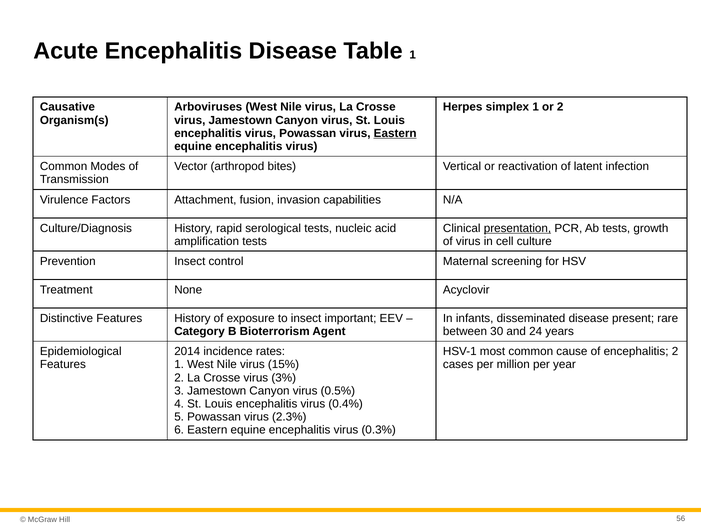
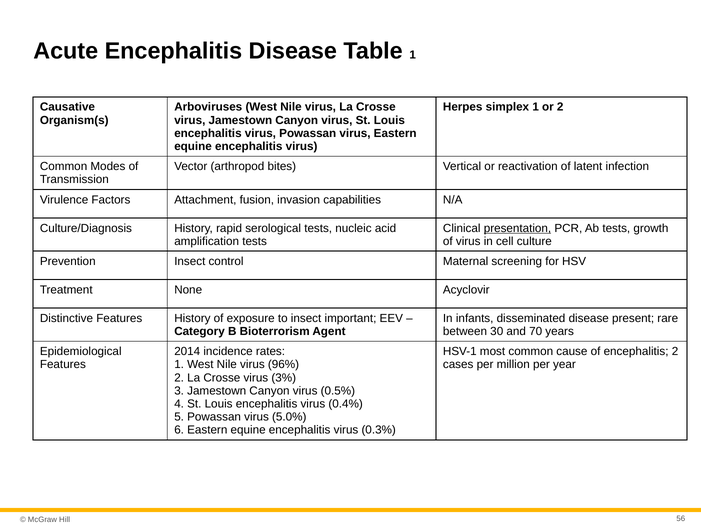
Eastern underline: present -> none (395, 133)
24: 24 -> 70 (536, 331)
15%: 15% -> 96% (283, 364)
2.3%: 2.3% -> 5.0% (289, 417)
